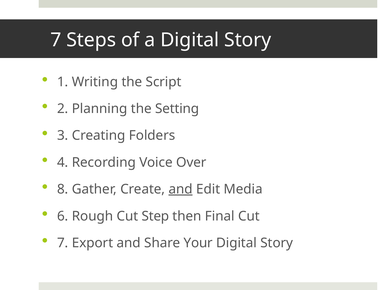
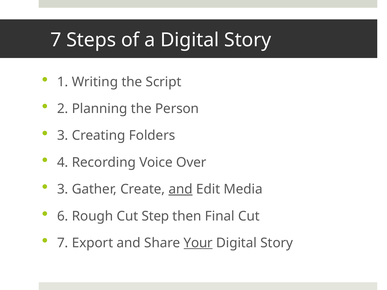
Setting: Setting -> Person (177, 109)
8: 8 -> 3 (63, 189)
Your underline: none -> present (198, 243)
